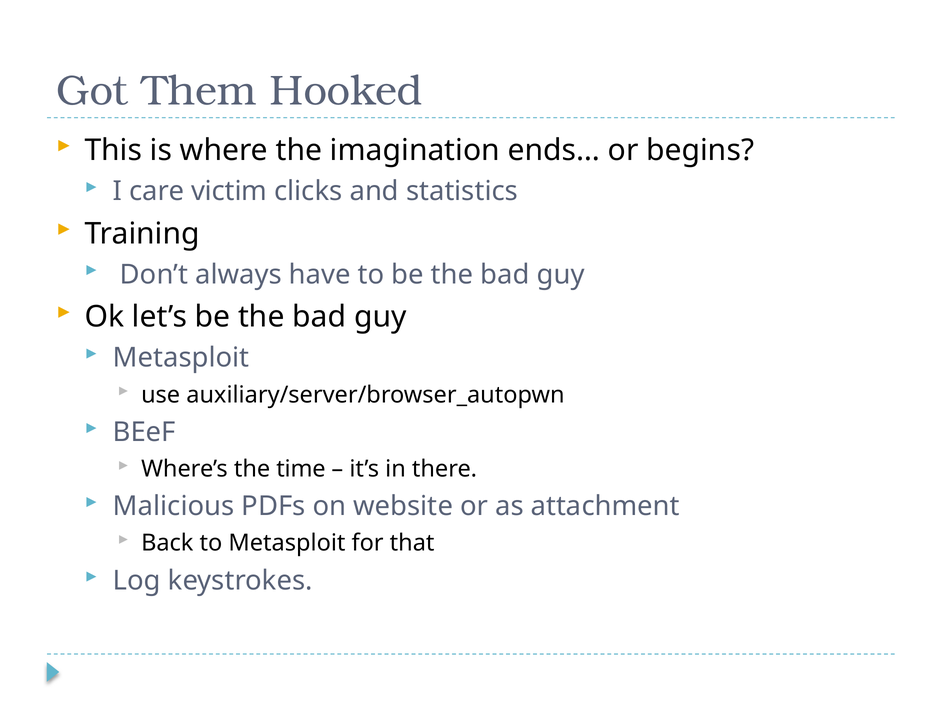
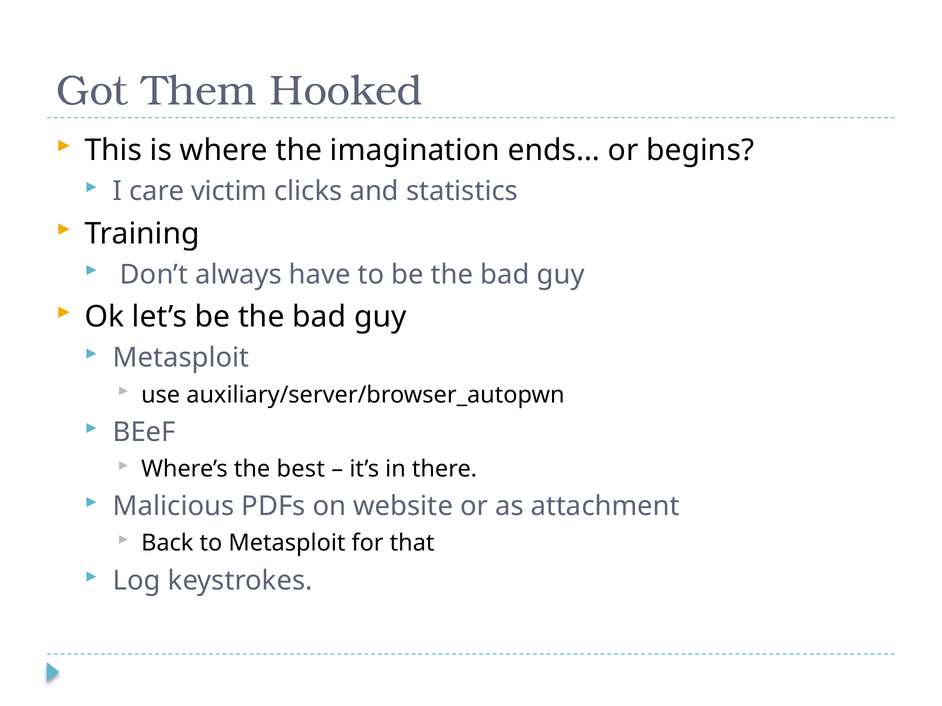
time: time -> best (301, 469)
